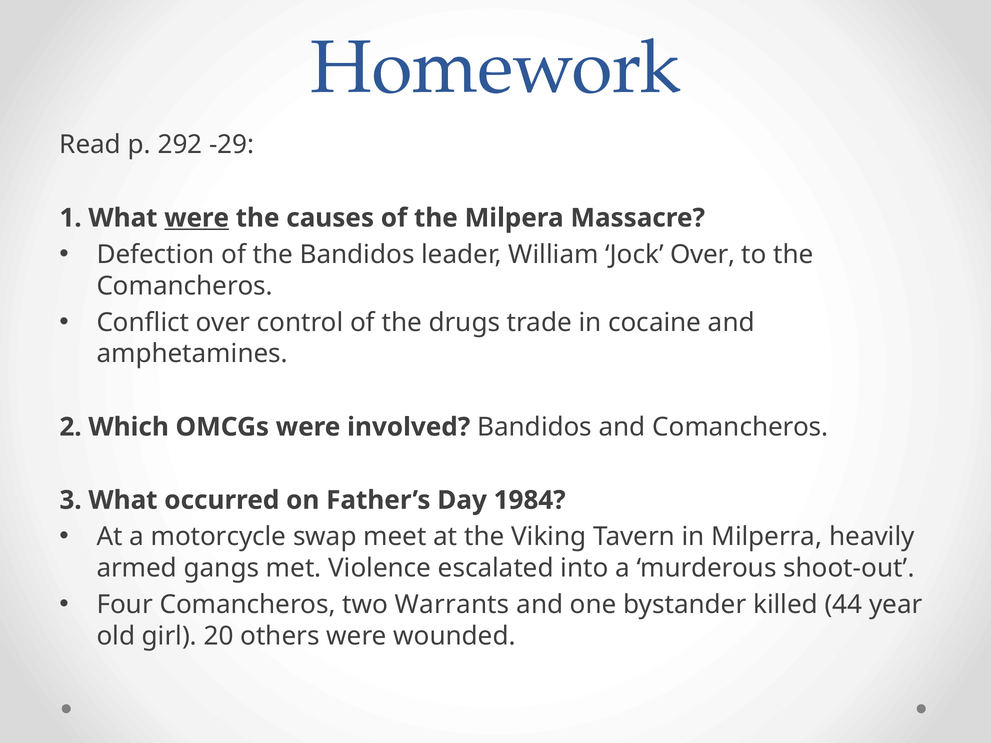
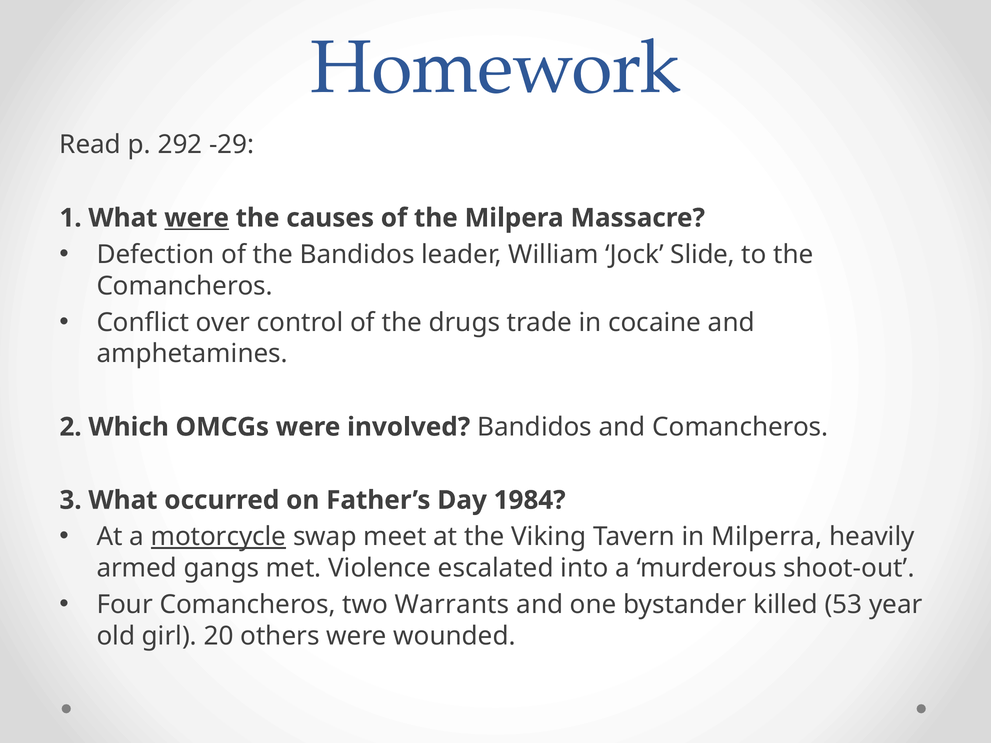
Jock Over: Over -> Slide (703, 255)
motorcycle underline: none -> present (218, 537)
44: 44 -> 53 (843, 605)
